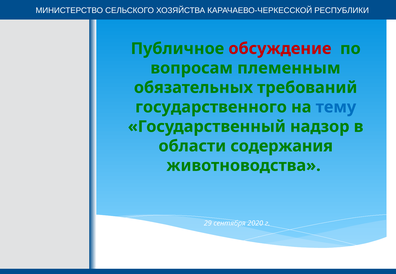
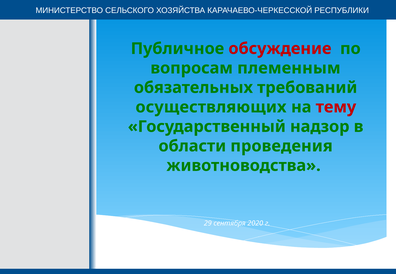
государственного: государственного -> осуществляющих (211, 107)
тему colour: blue -> red (336, 107)
содержания: содержания -> проведения (282, 146)
